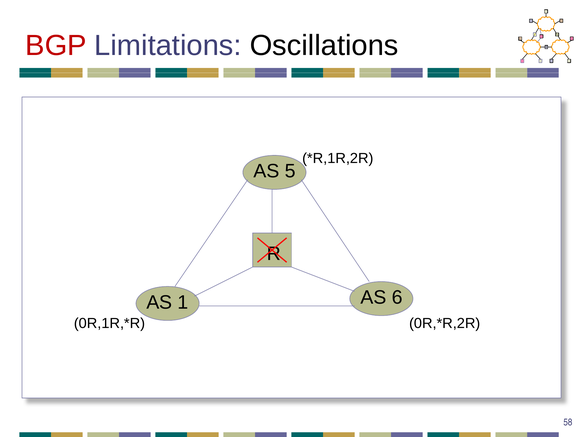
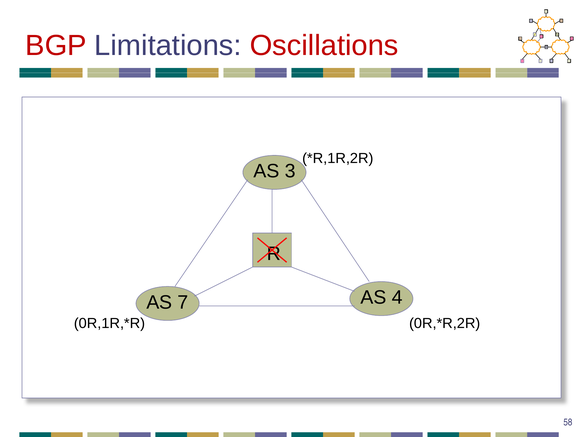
Oscillations colour: black -> red (324, 46)
5: 5 -> 3 (290, 171)
1: 1 -> 7 (183, 303)
6: 6 -> 4 (397, 298)
